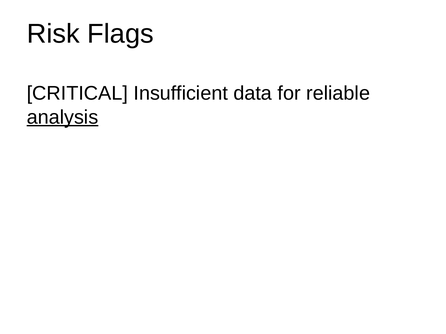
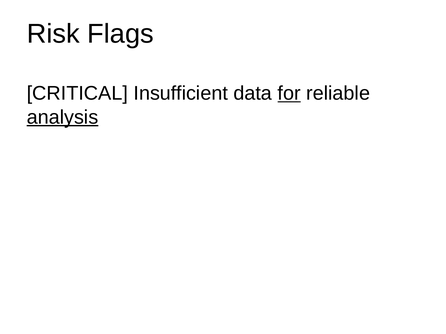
for underline: none -> present (289, 94)
